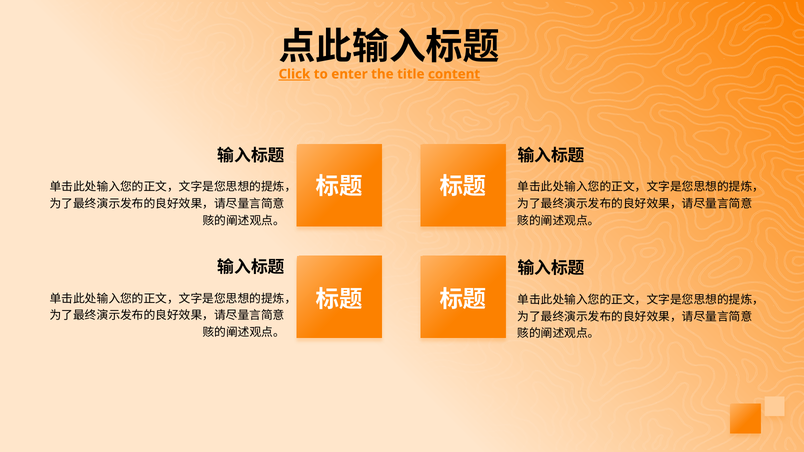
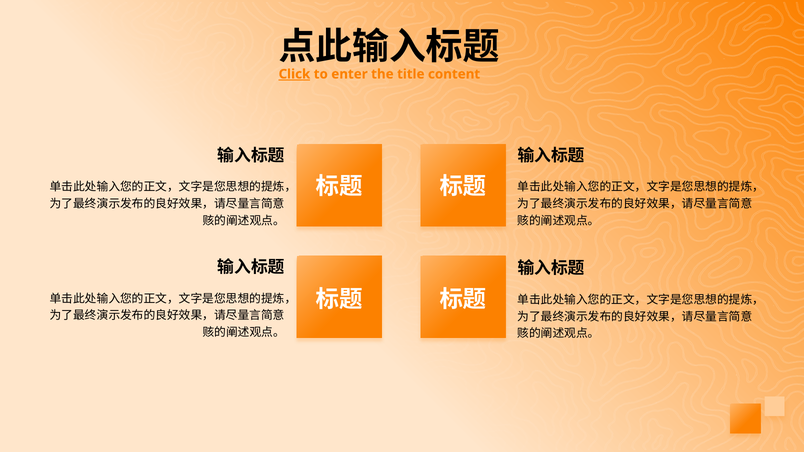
content underline: present -> none (454, 74)
